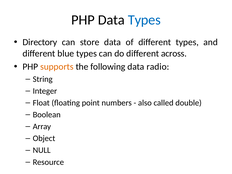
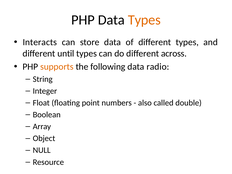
Types colour: blue -> orange (144, 20)
Directory: Directory -> Interacts (40, 42)
blue: blue -> until (66, 53)
